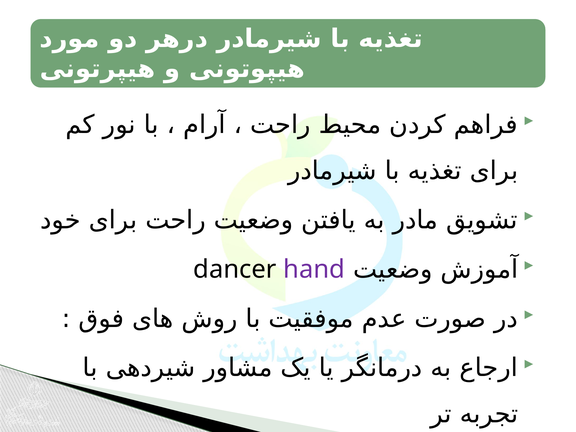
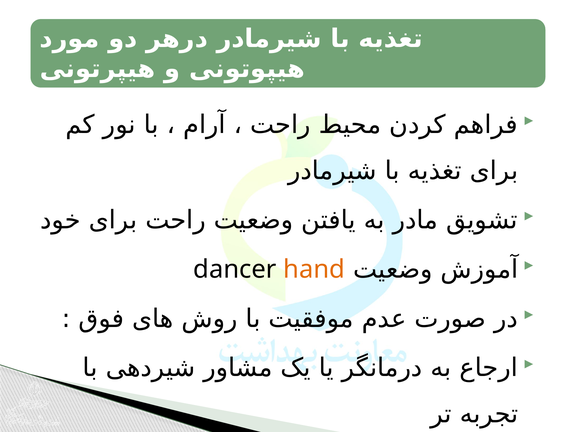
hand colour: purple -> orange (314, 269)
